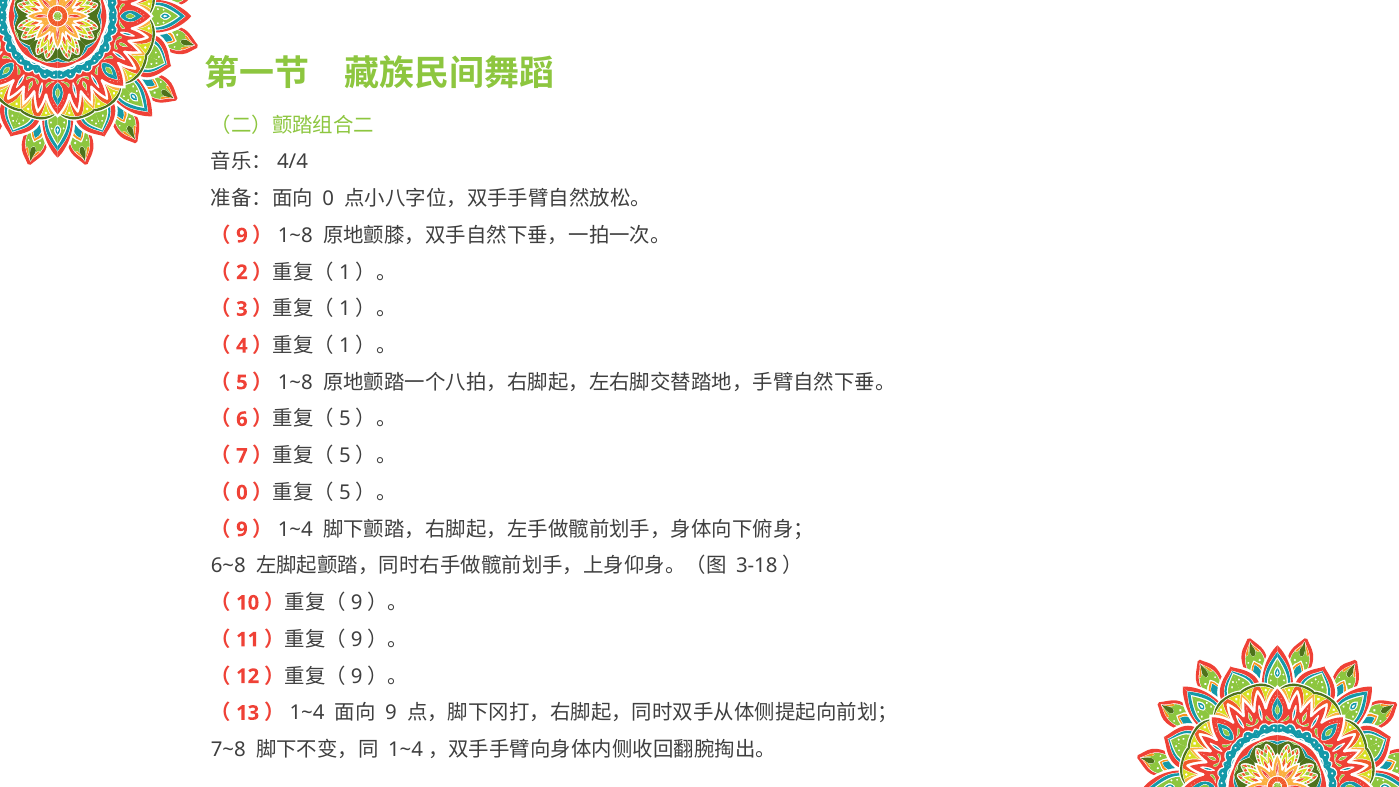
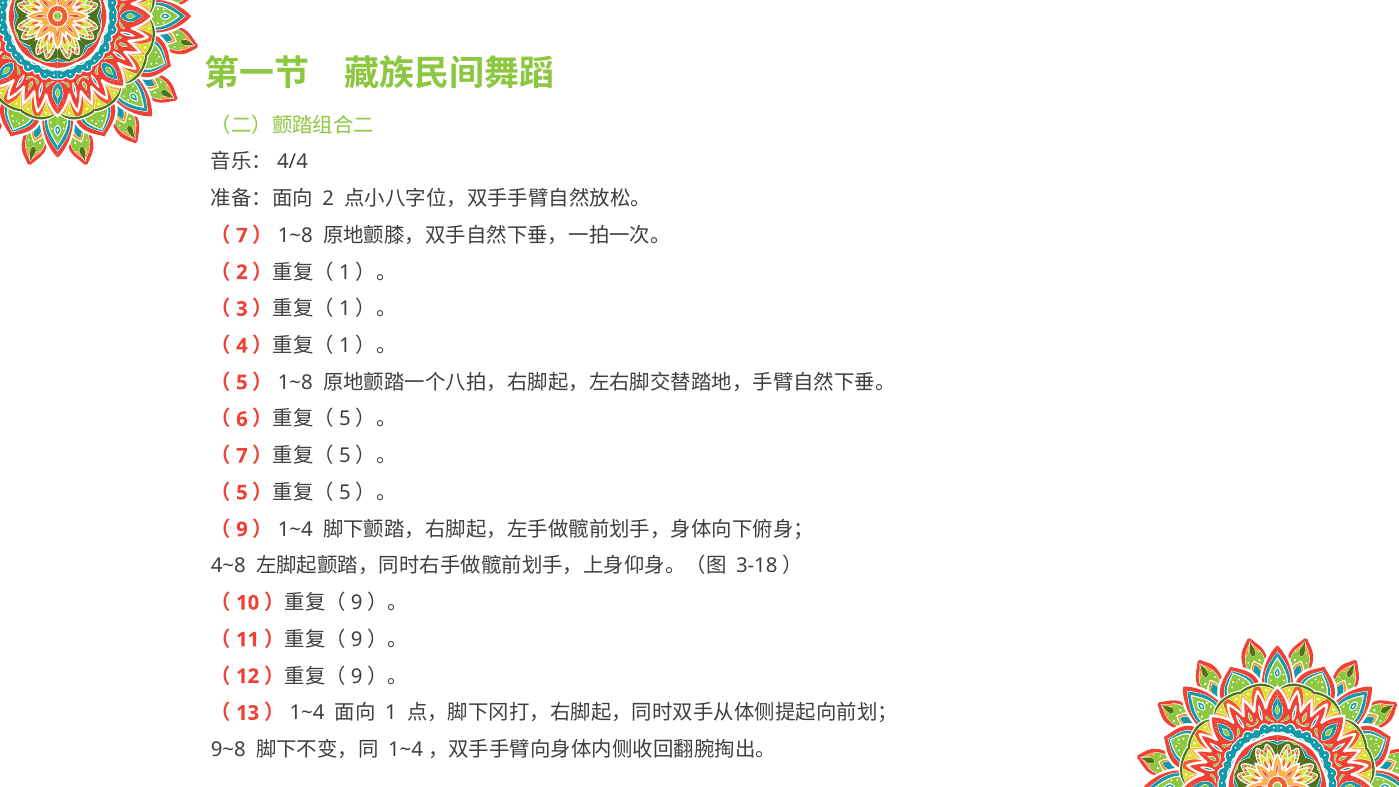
0: 0 -> 2 (328, 199)
9: 9 -> 7 (242, 236)
0: 0 -> 5 (242, 493)
6~8: 6~8 -> 4~8 (228, 566)
9: 9 -> 1 (391, 713)
7~8: 7~8 -> 9~8 (228, 750)
